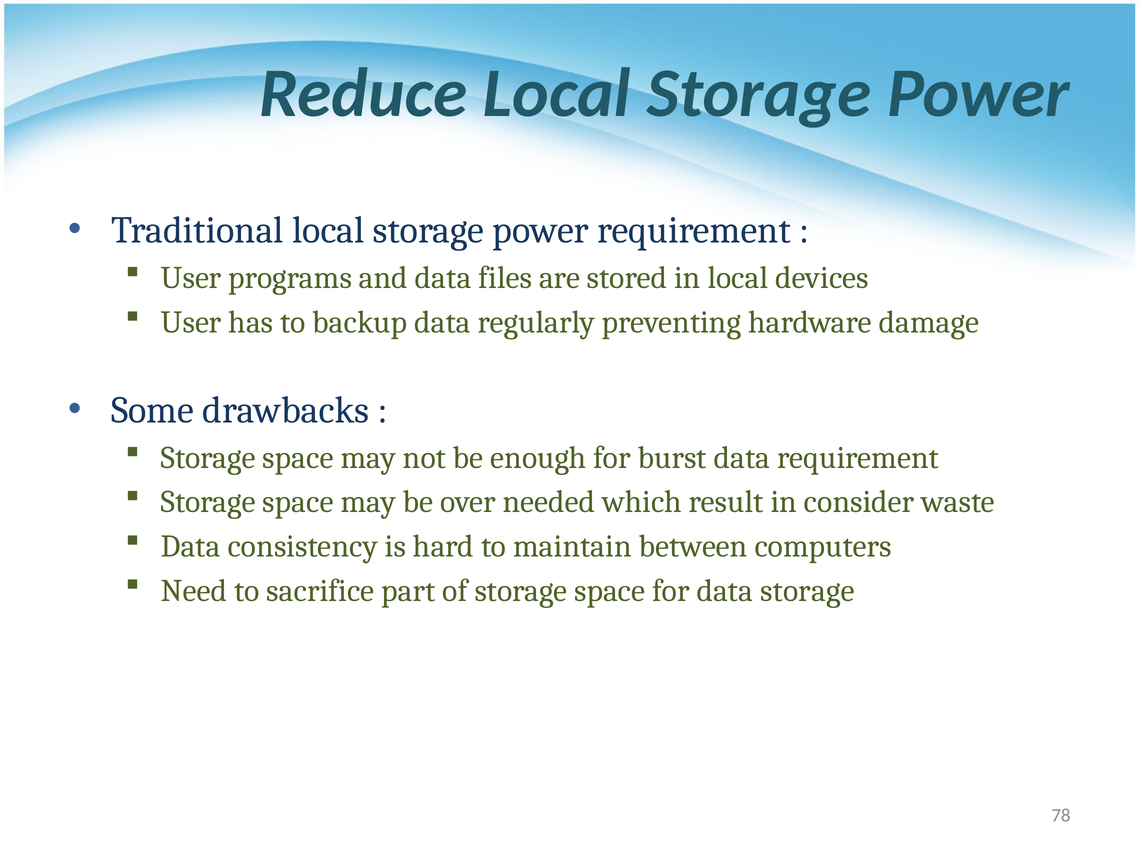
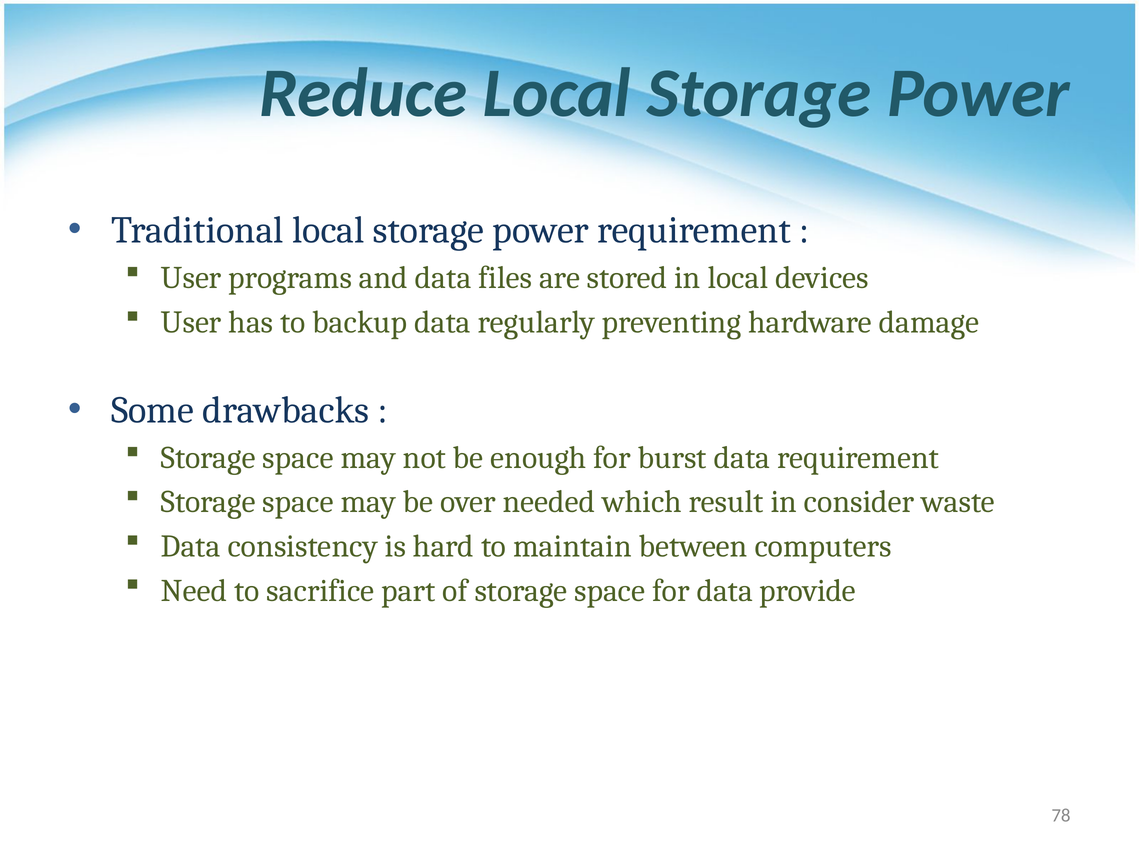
data storage: storage -> provide (808, 591)
